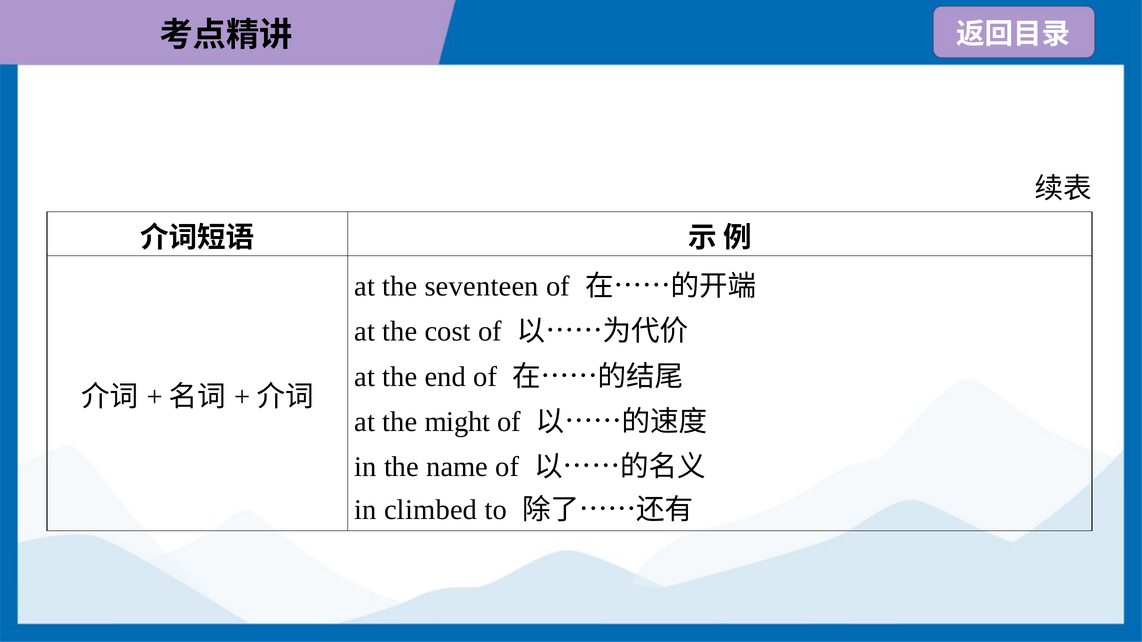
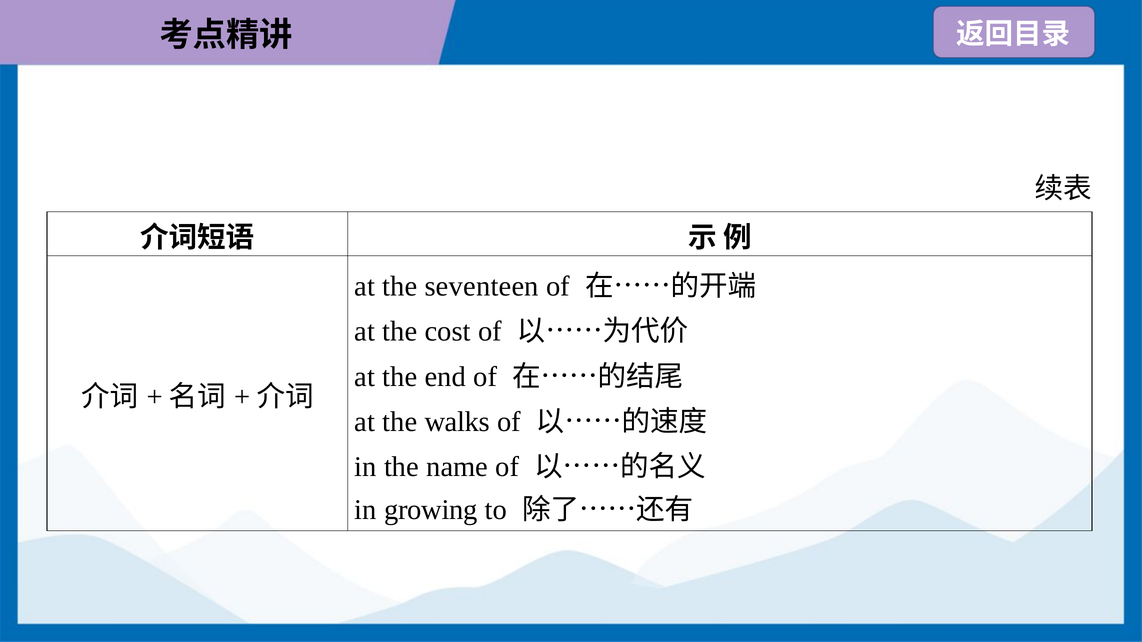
might: might -> walks (457, 422)
climbed: climbed -> growing (431, 510)
